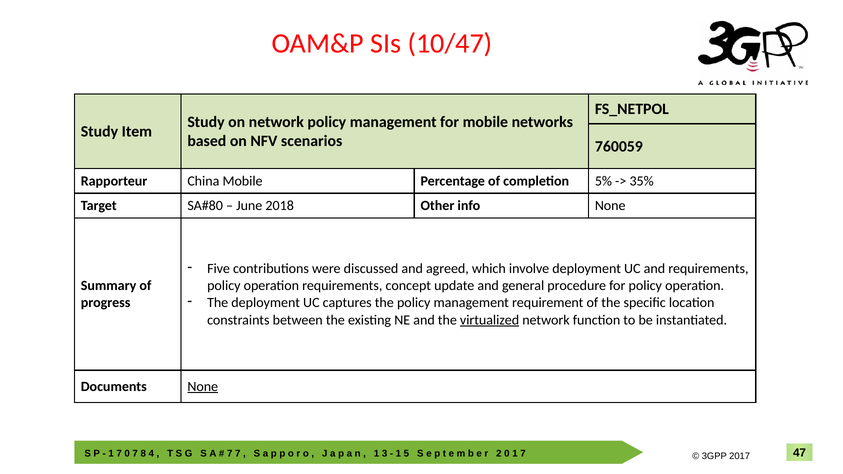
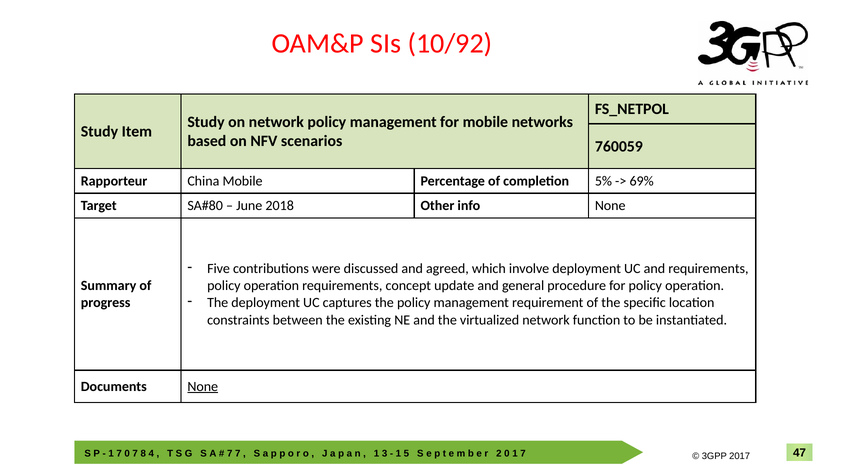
10/47: 10/47 -> 10/92 (450, 44)
35%: 35% -> 69% (642, 181)
virtualized underline: present -> none (490, 320)
